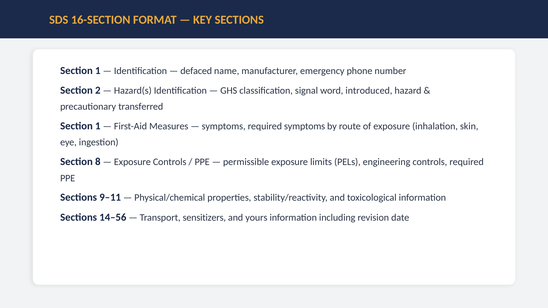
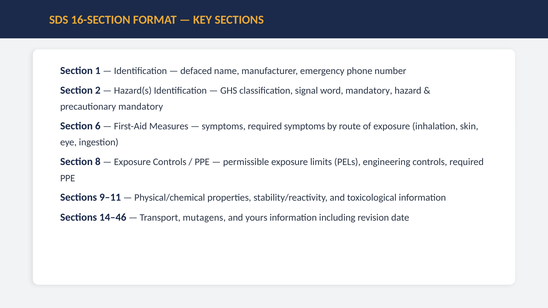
word introduced: introduced -> mandatory (369, 91)
precautionary transferred: transferred -> mandatory (141, 107)
1: 1 -> 6 (98, 126)
14–56: 14–56 -> 14–46 (113, 217)
sensitizers: sensitizers -> mutagens (204, 218)
